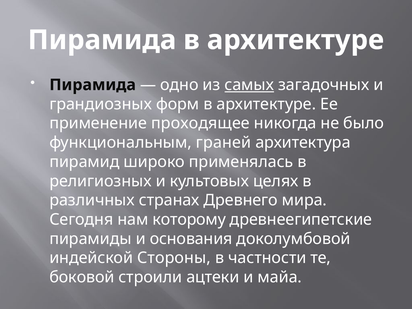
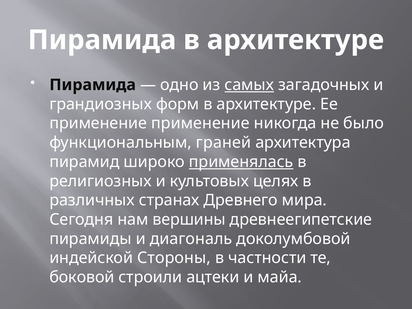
применение проходящее: проходящее -> применение (200, 123)
применялась underline: none -> present (241, 162)
которому: которому -> вершины (189, 220)
основания: основания -> диагональ (191, 239)
